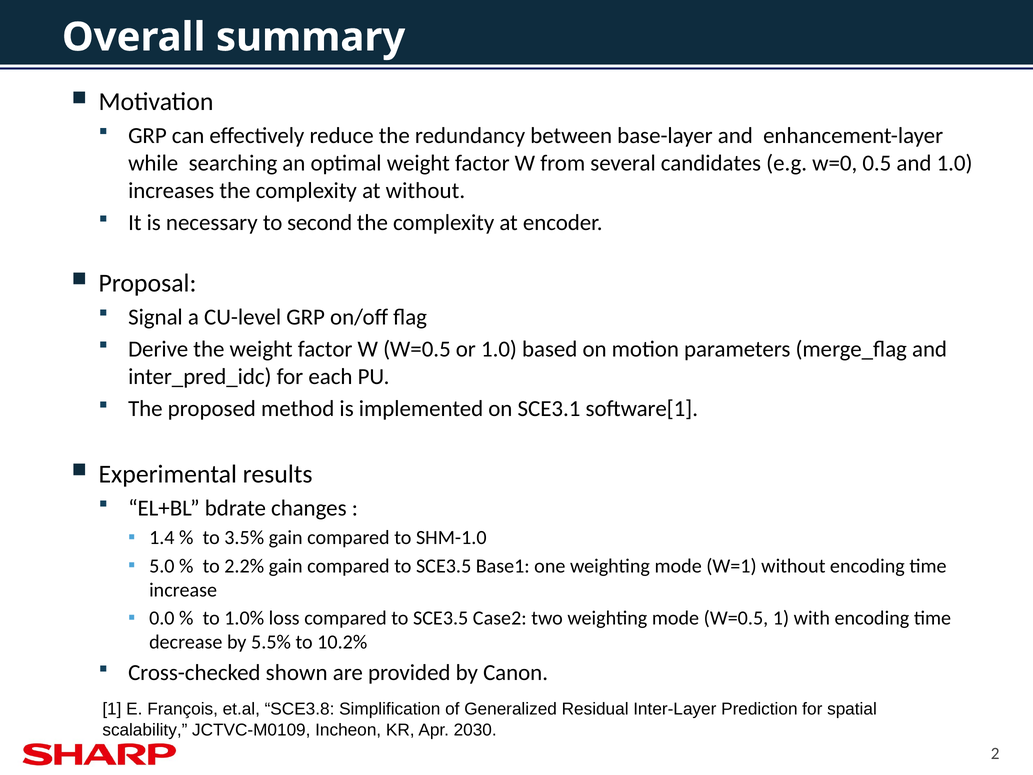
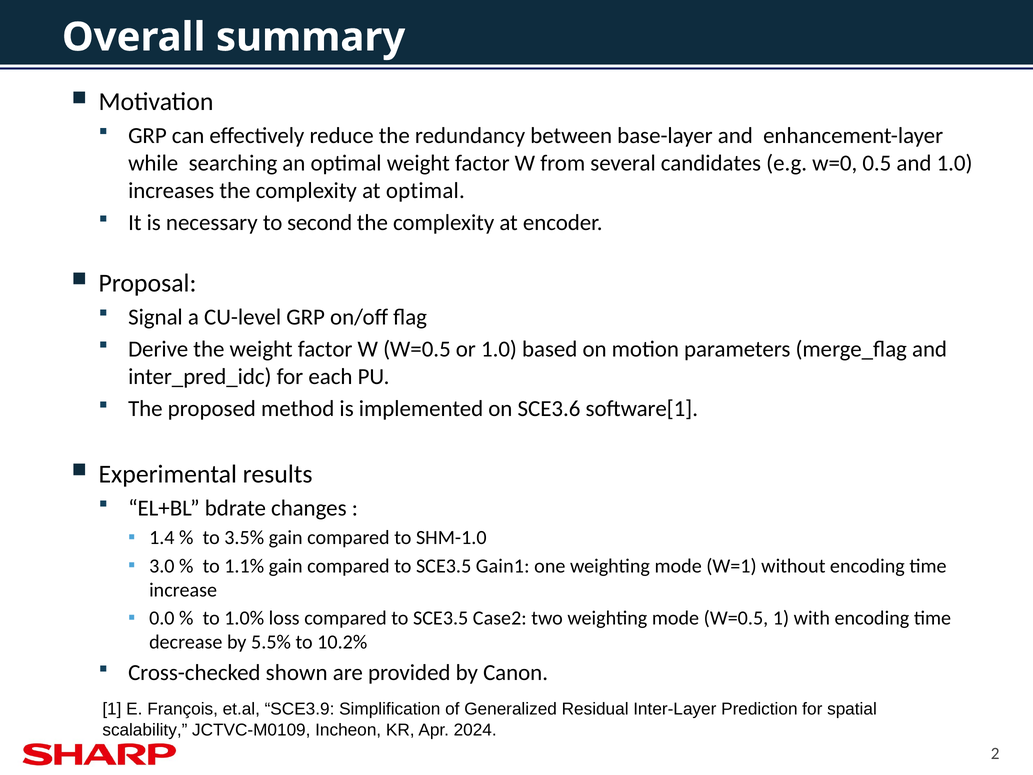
at without: without -> optimal (425, 191)
SCE3.1: SCE3.1 -> SCE3.6 (549, 409)
5.0: 5.0 -> 3.0 (162, 566)
2.2%: 2.2% -> 1.1% (244, 566)
Base1: Base1 -> Gain1 (503, 566)
SCE3.8: SCE3.8 -> SCE3.9 (300, 709)
2030: 2030 -> 2024 (475, 730)
